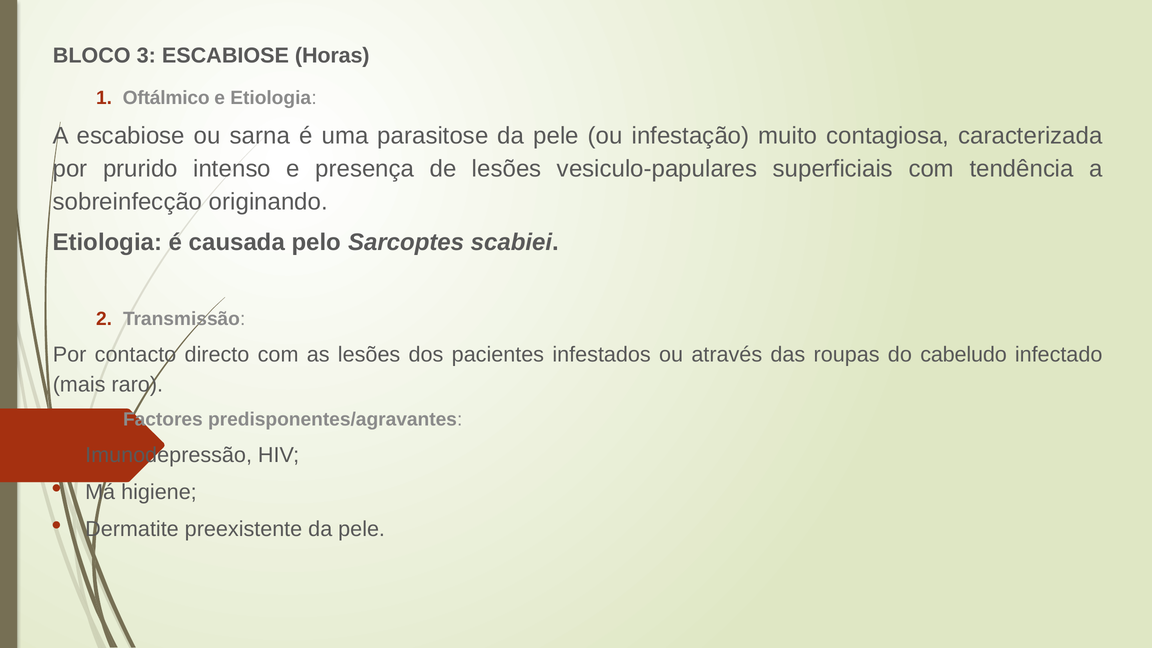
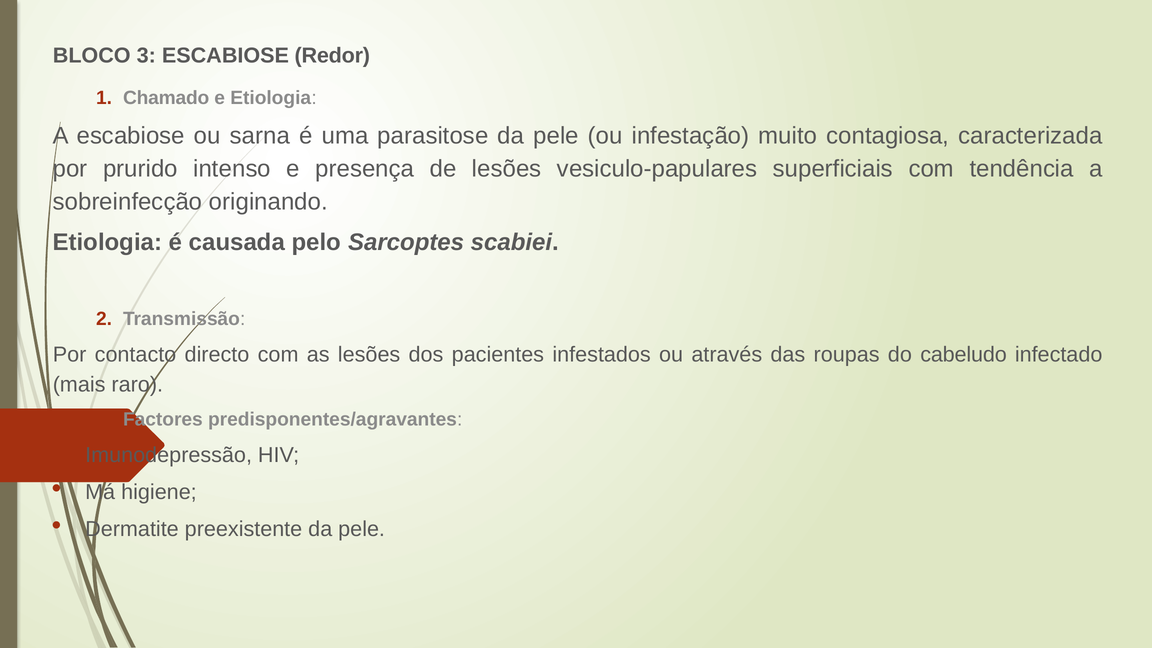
Horas: Horas -> Redor (332, 56)
Oftálmico: Oftálmico -> Chamado (166, 98)
